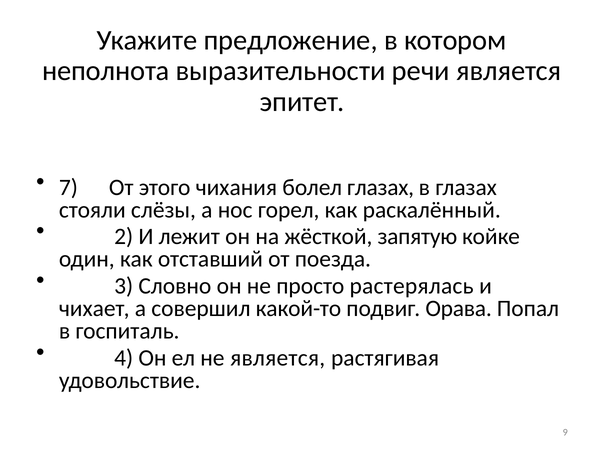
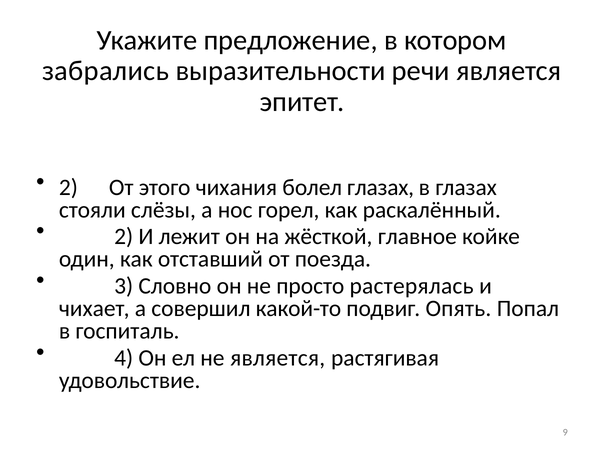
неполнота: неполнота -> забрались (106, 71)
7: 7 -> 2 (68, 187)
запятую: запятую -> главное (417, 237)
Орава: Орава -> Опять (458, 309)
